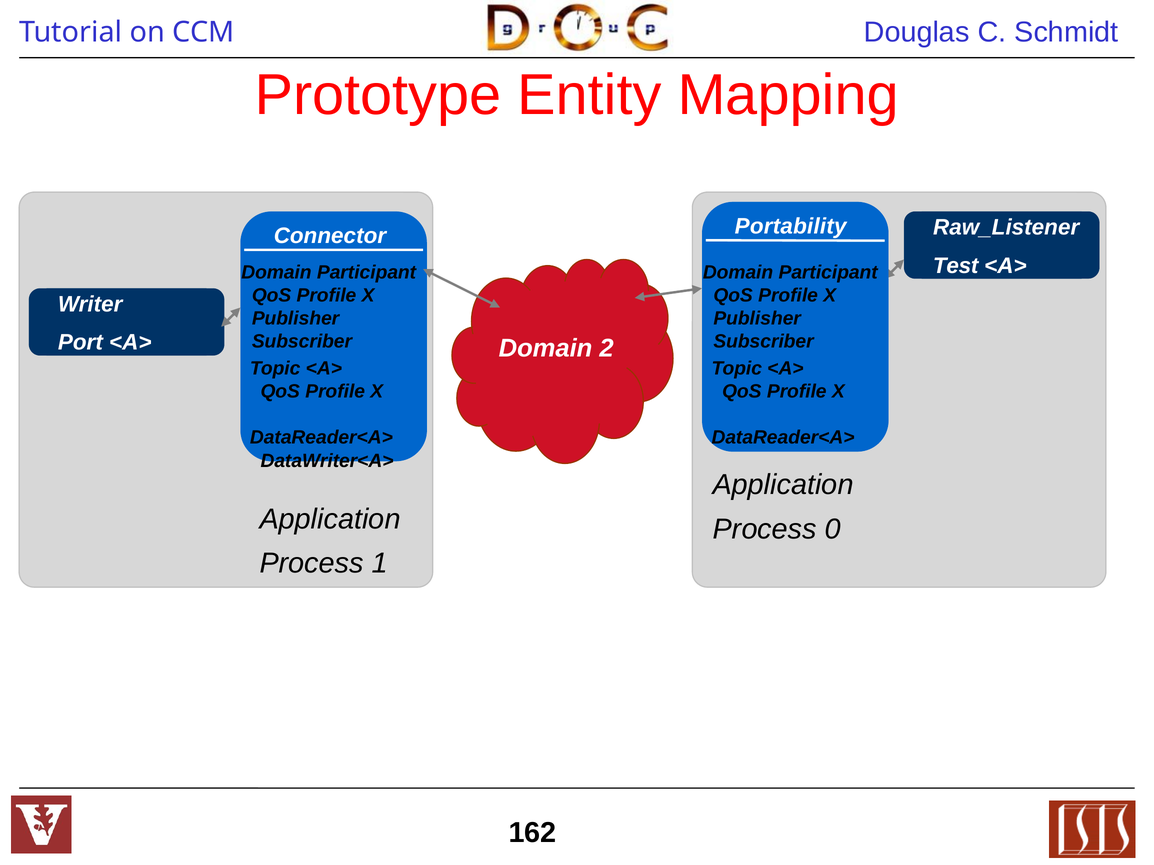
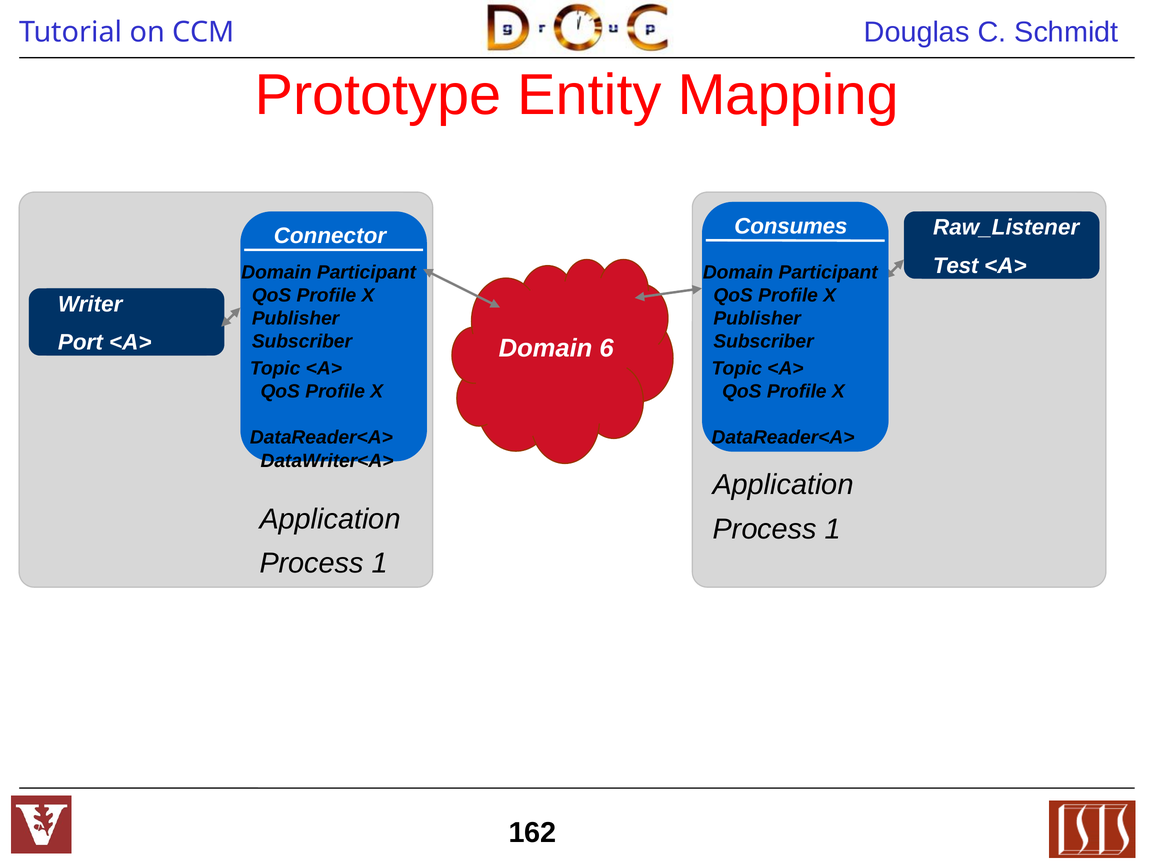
Portability: Portability -> Consumes (791, 227)
2: 2 -> 6 (607, 349)
0: 0 -> 1 (833, 529)
